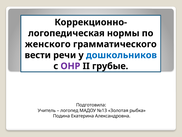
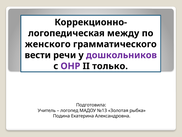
нормы: нормы -> между (123, 33)
дошкольников colour: blue -> purple (121, 55)
грубые: грубые -> только (110, 66)
